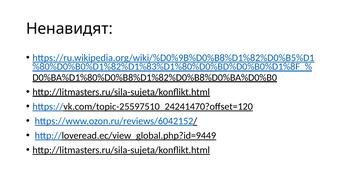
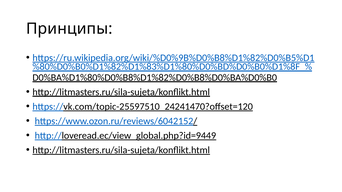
Ненавидят: Ненавидят -> Принципы (69, 29)
